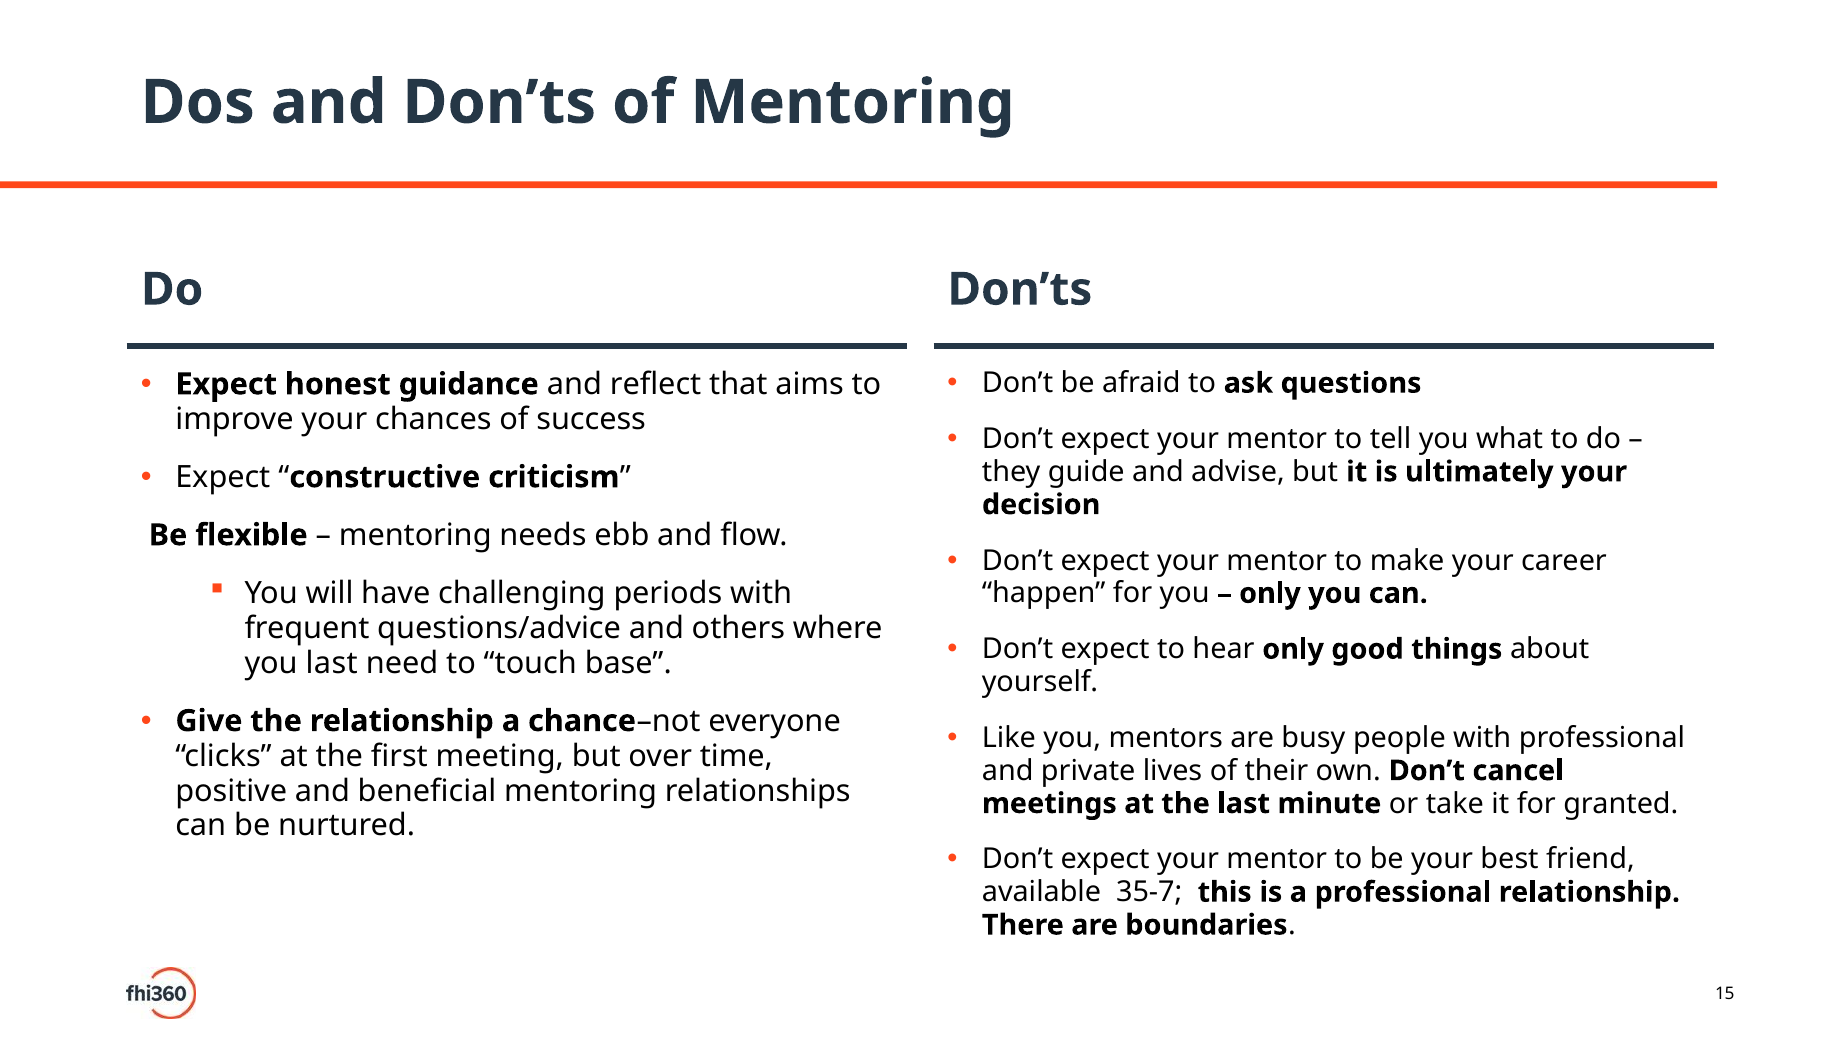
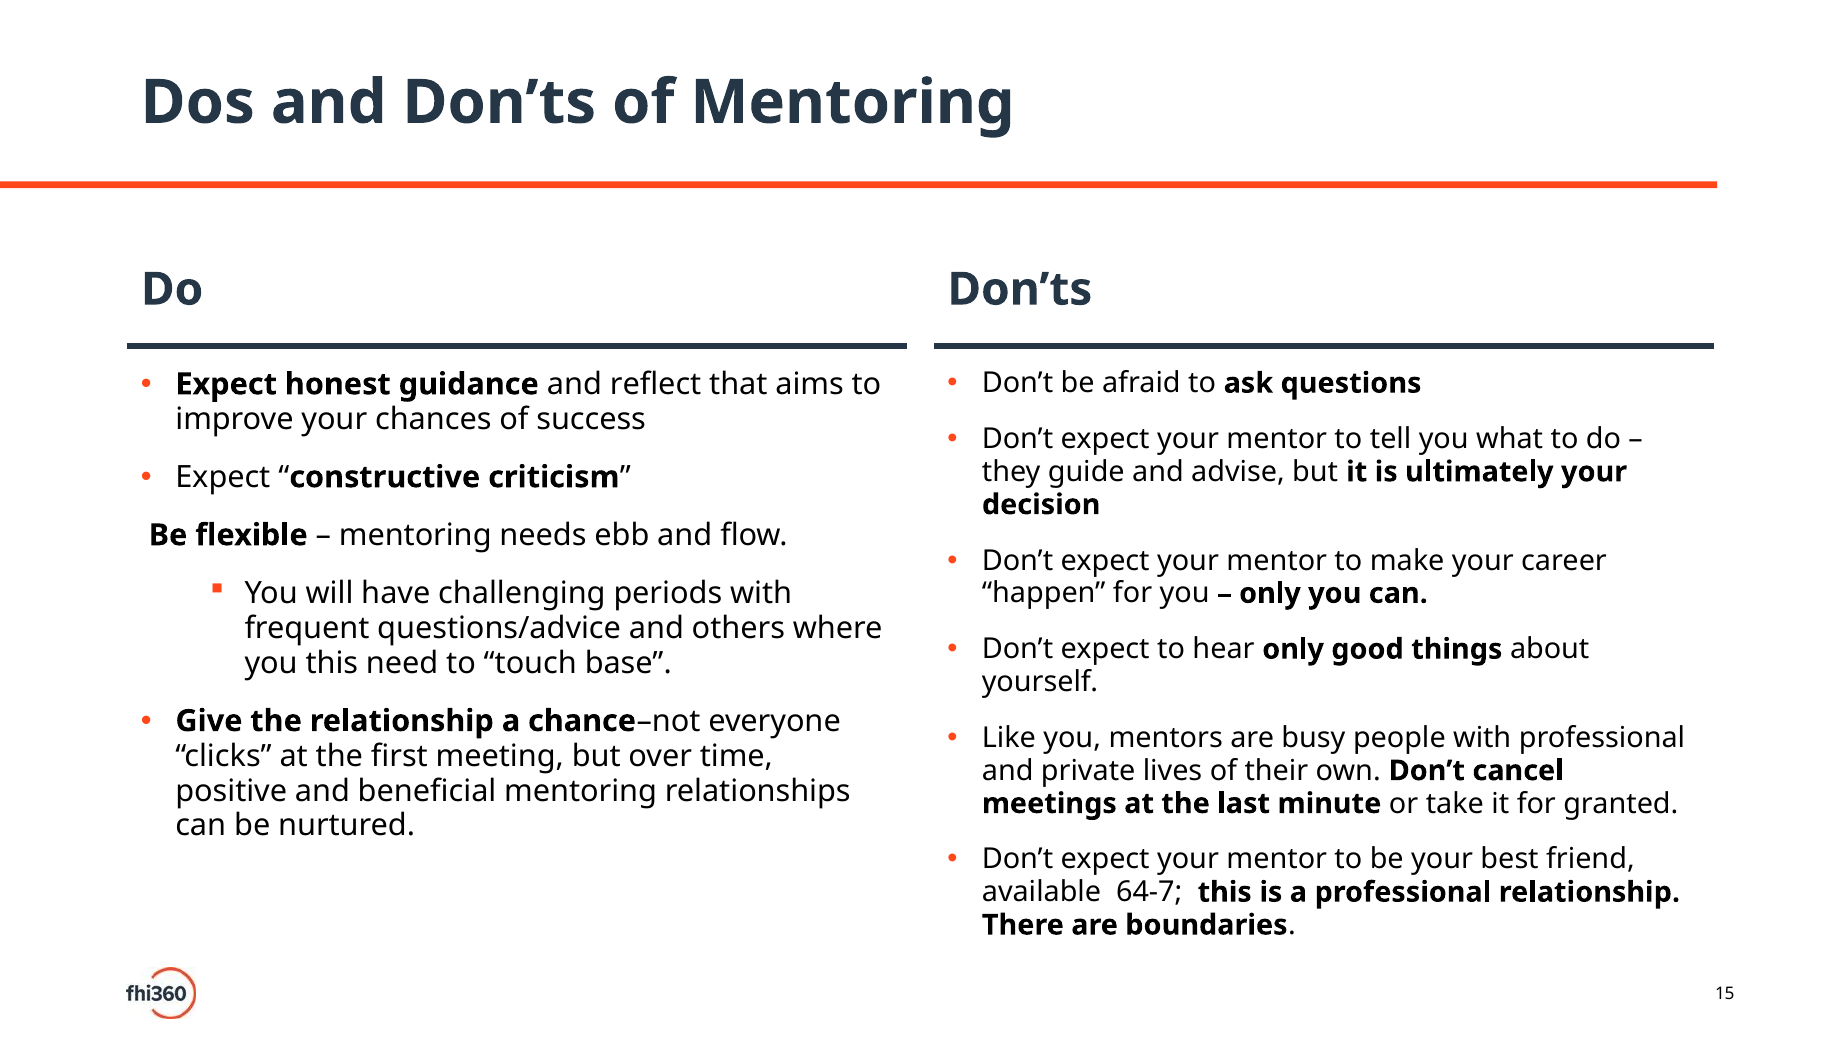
you last: last -> this (332, 663)
35-7: 35-7 -> 64-7 (1149, 892)
